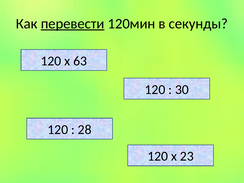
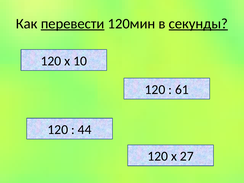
секунды underline: none -> present (198, 24)
63: 63 -> 10 (80, 61)
30: 30 -> 61 (182, 90)
28: 28 -> 44 (85, 130)
23: 23 -> 27 (187, 156)
